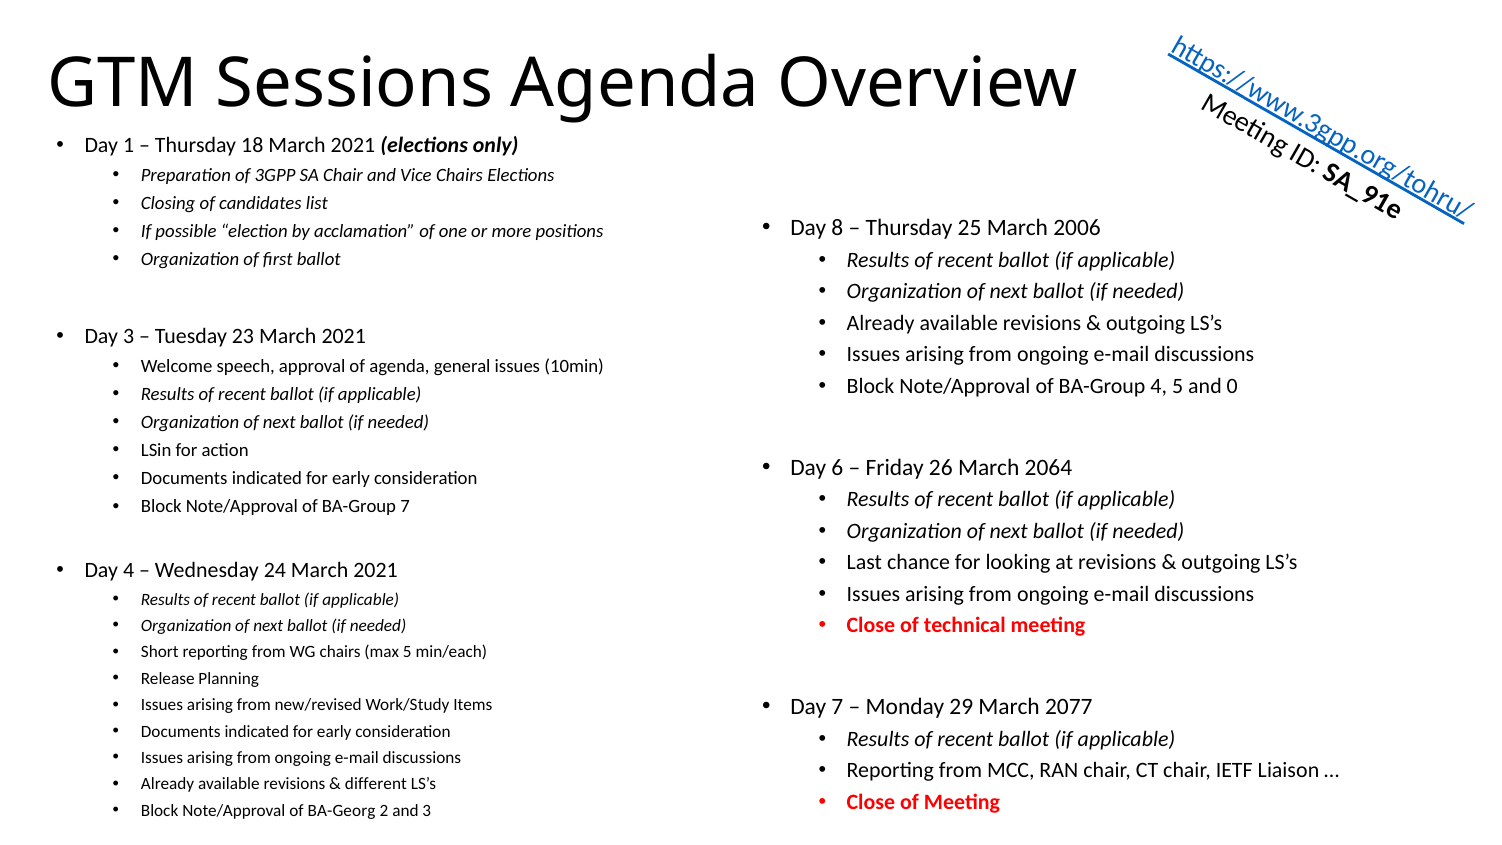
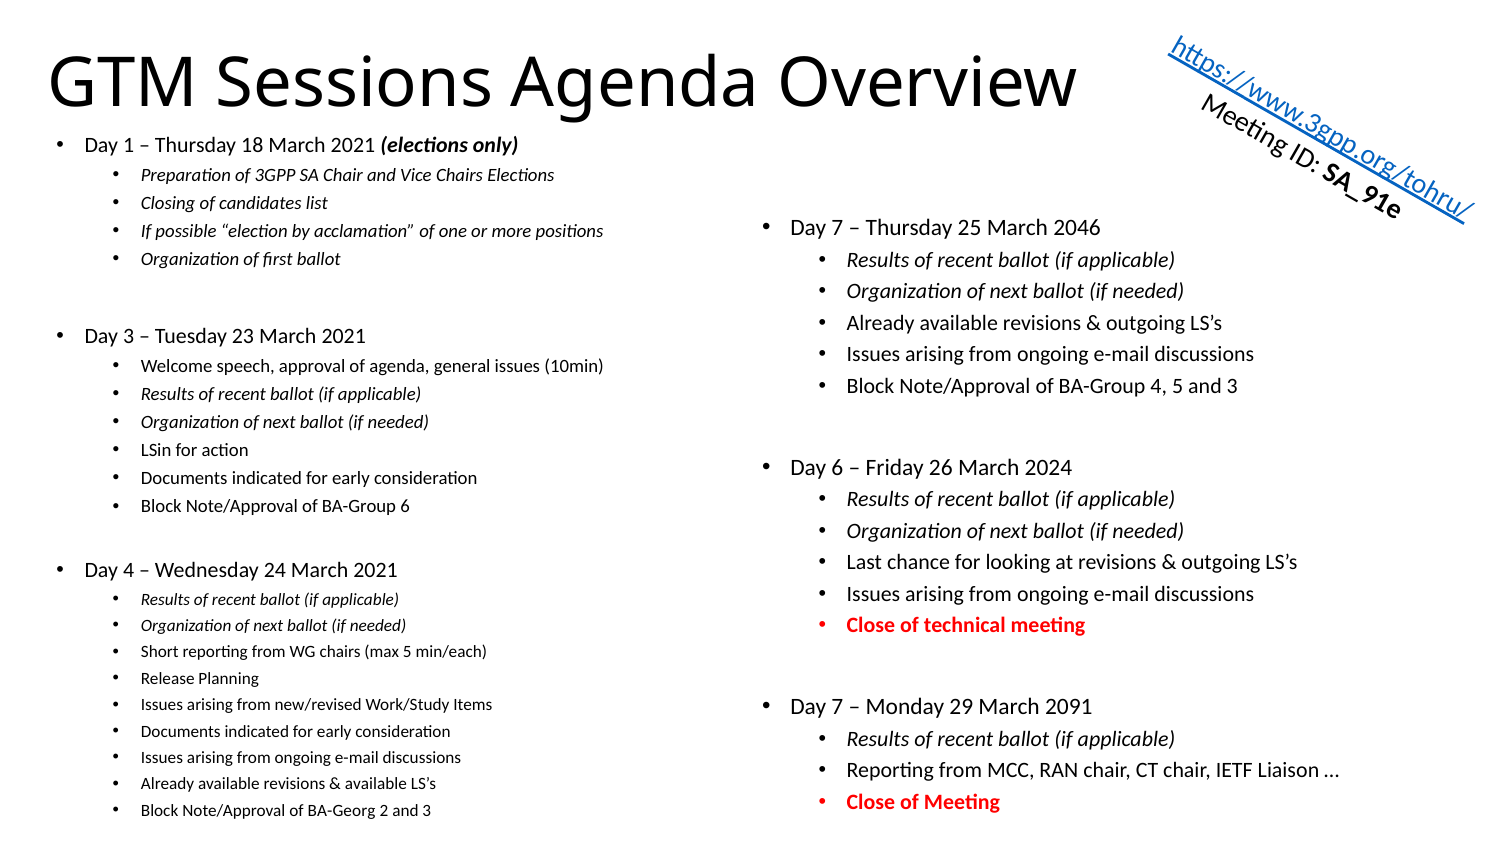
8: 8 -> 7 (837, 228)
2006: 2006 -> 2046 (1077, 228)
5 and 0: 0 -> 3 (1232, 386)
2064: 2064 -> 2024 (1048, 467)
BA-Group 7: 7 -> 6 (405, 506)
2077: 2077 -> 2091 (1069, 707)
different: different -> available (376, 784)
